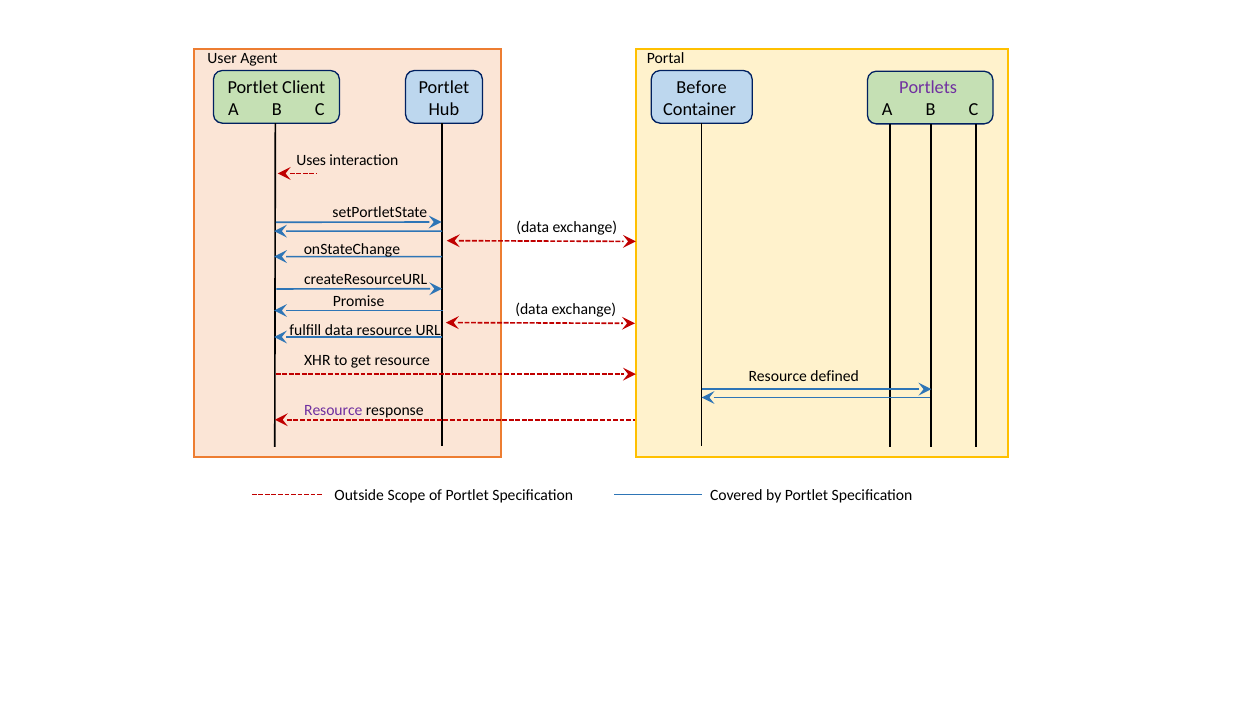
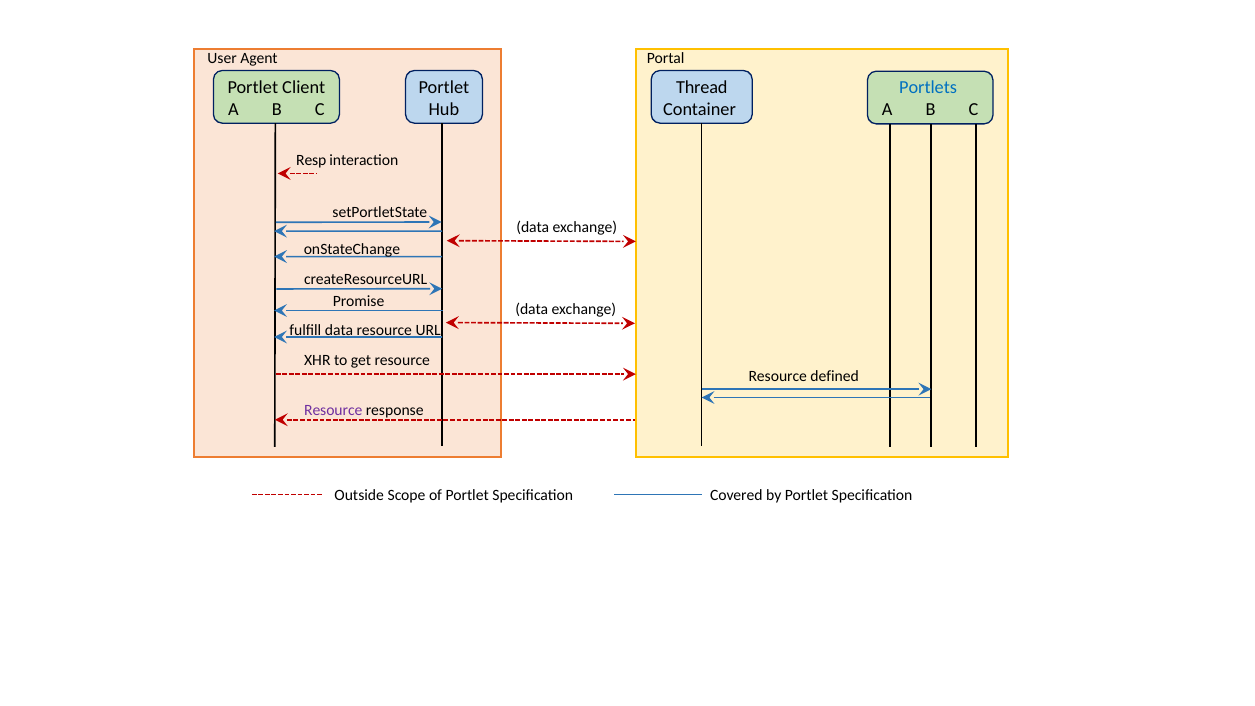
Before: Before -> Thread (702, 87)
Portlets colour: purple -> blue (928, 88)
Uses: Uses -> Resp (311, 161)
